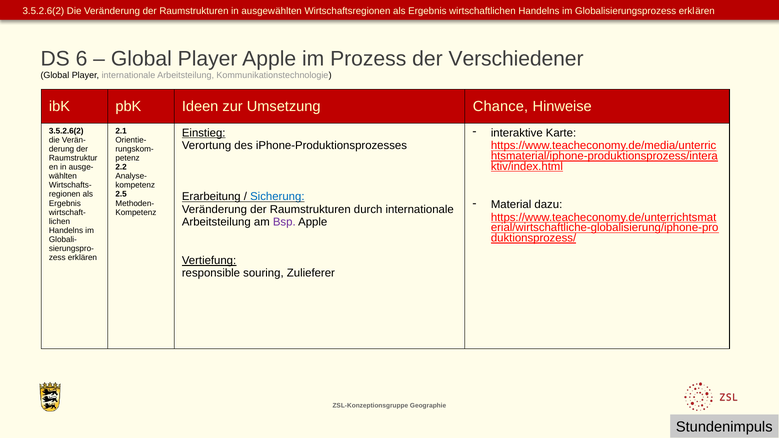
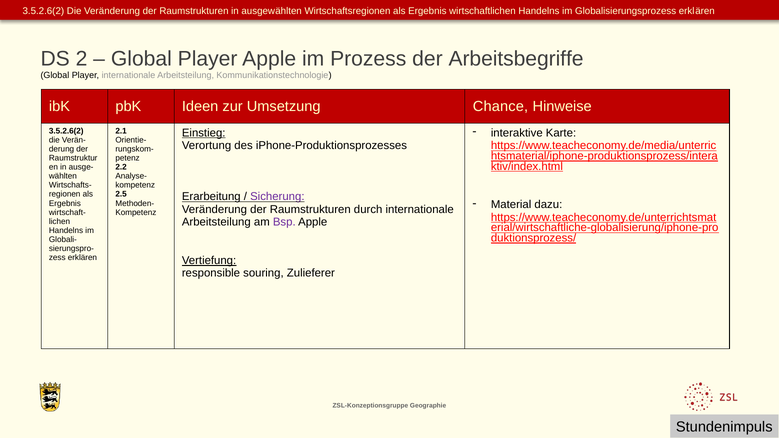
6: 6 -> 2 (81, 59)
Verschiedener: Verschiedener -> Arbeitsbegriffe (516, 59)
Sicherung colour: blue -> purple (277, 197)
